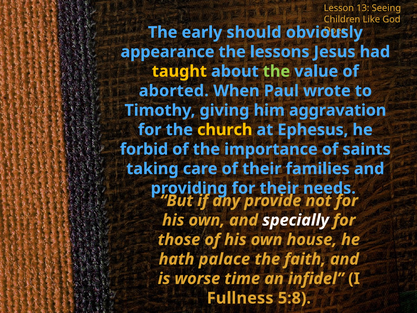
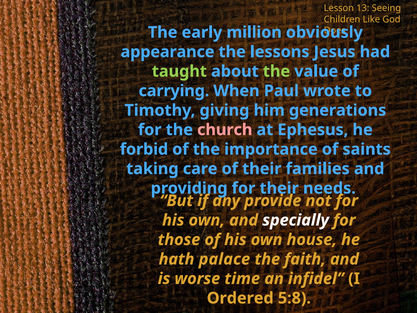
should: should -> million (254, 32)
taught colour: yellow -> light green (179, 71)
aborted: aborted -> carrying (174, 91)
aggravation: aggravation -> generations (338, 110)
church colour: yellow -> pink (225, 130)
Fullness: Fullness -> Ordered (240, 298)
